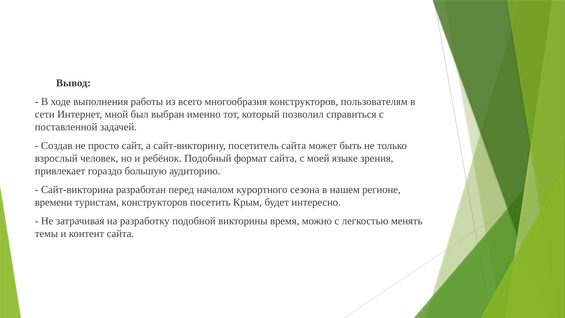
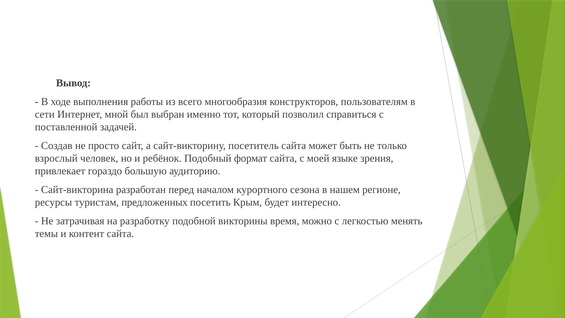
времени: времени -> ресурсы (53, 202)
туристам конструкторов: конструкторов -> предложенных (155, 202)
